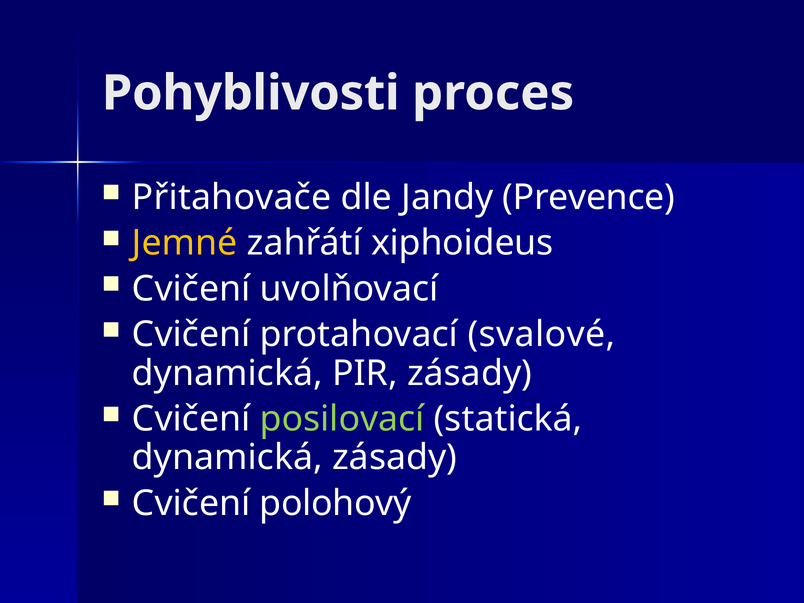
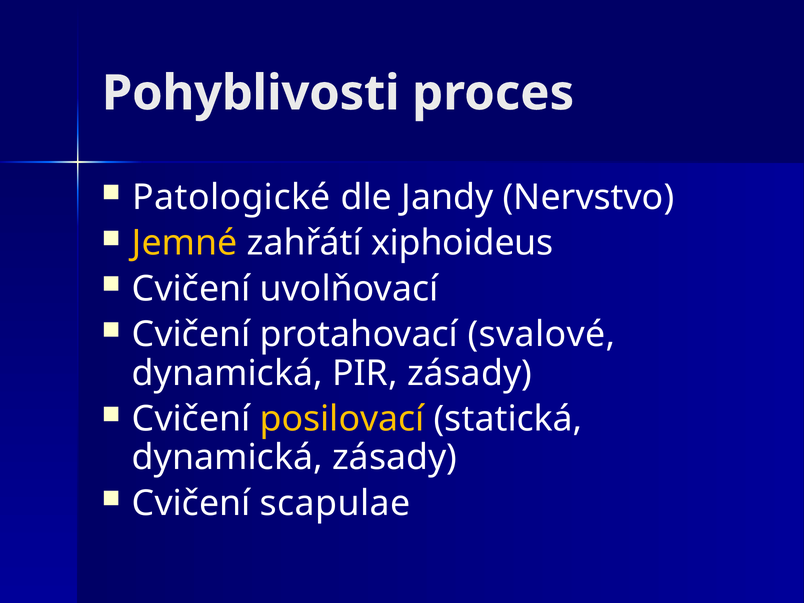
Přitahovače: Přitahovače -> Patologické (232, 197)
Prevence: Prevence -> Nervstvo (588, 197)
posilovací colour: light green -> yellow (342, 419)
polohový: polohový -> scapulae (335, 503)
